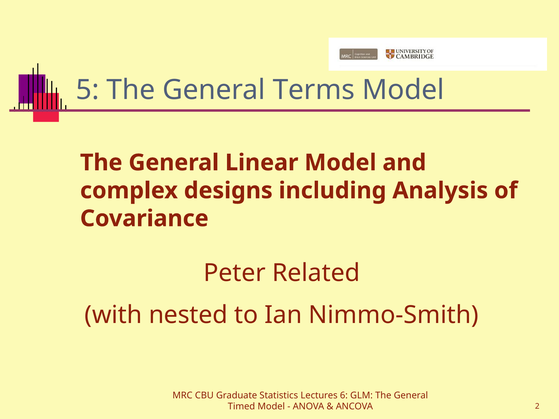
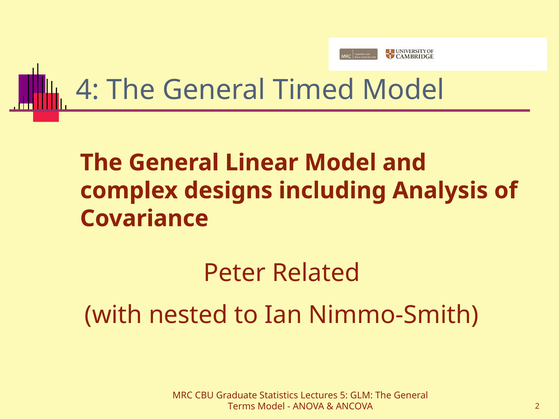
5: 5 -> 4 (88, 90)
Terms: Terms -> Timed (314, 90)
6: 6 -> 5 (344, 396)
Timed: Timed -> Terms (241, 407)
